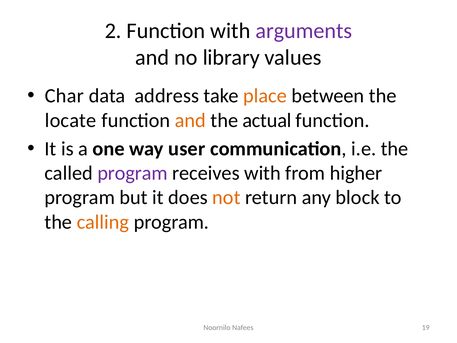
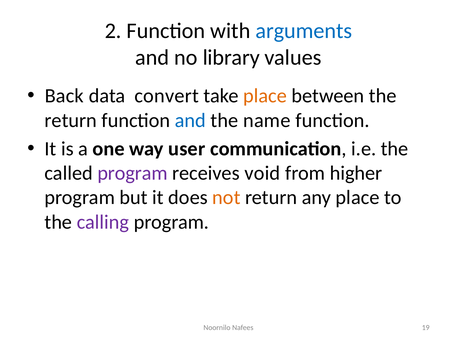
arguments colour: purple -> blue (304, 31)
Char: Char -> Back (64, 96)
address: address -> convert (167, 96)
locate: locate -> return (71, 120)
and colour: orange -> blue (190, 120)
actual: actual -> name (267, 120)
receives with: with -> void (262, 173)
any block: block -> place (358, 197)
calling colour: orange -> purple (103, 222)
